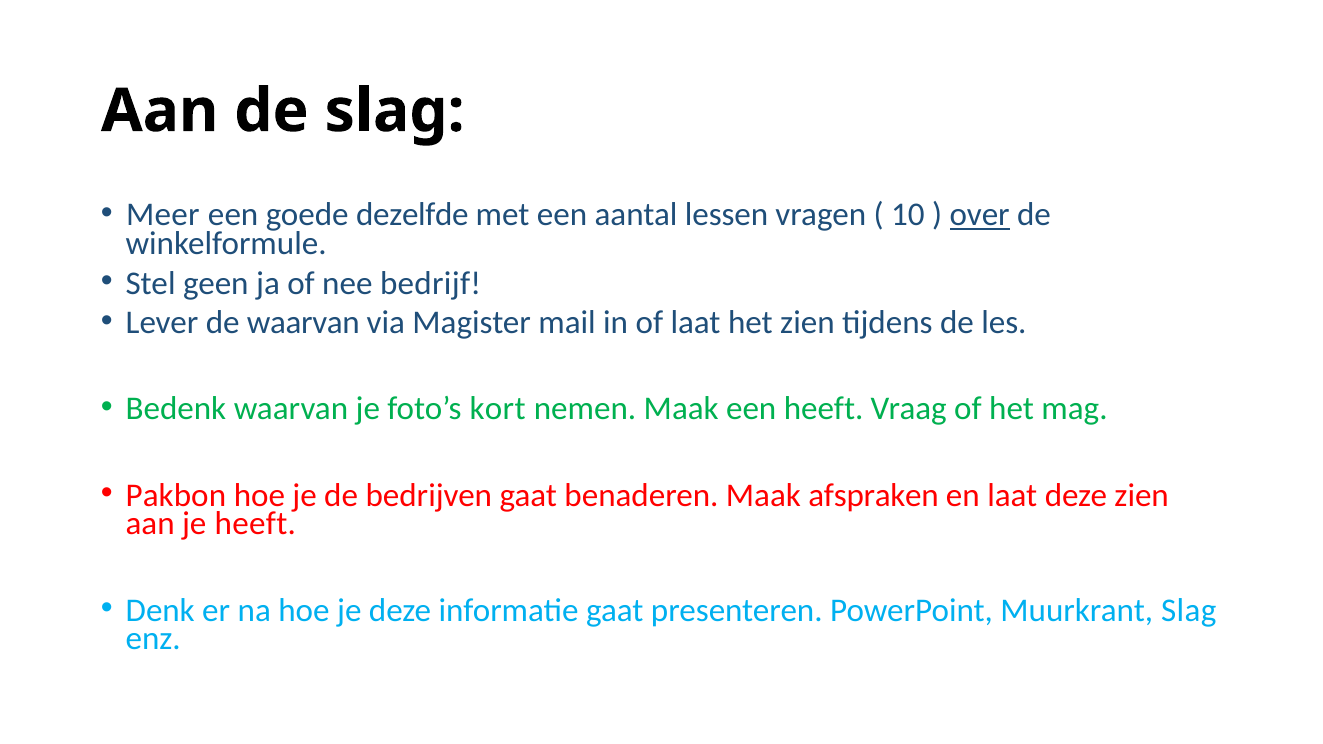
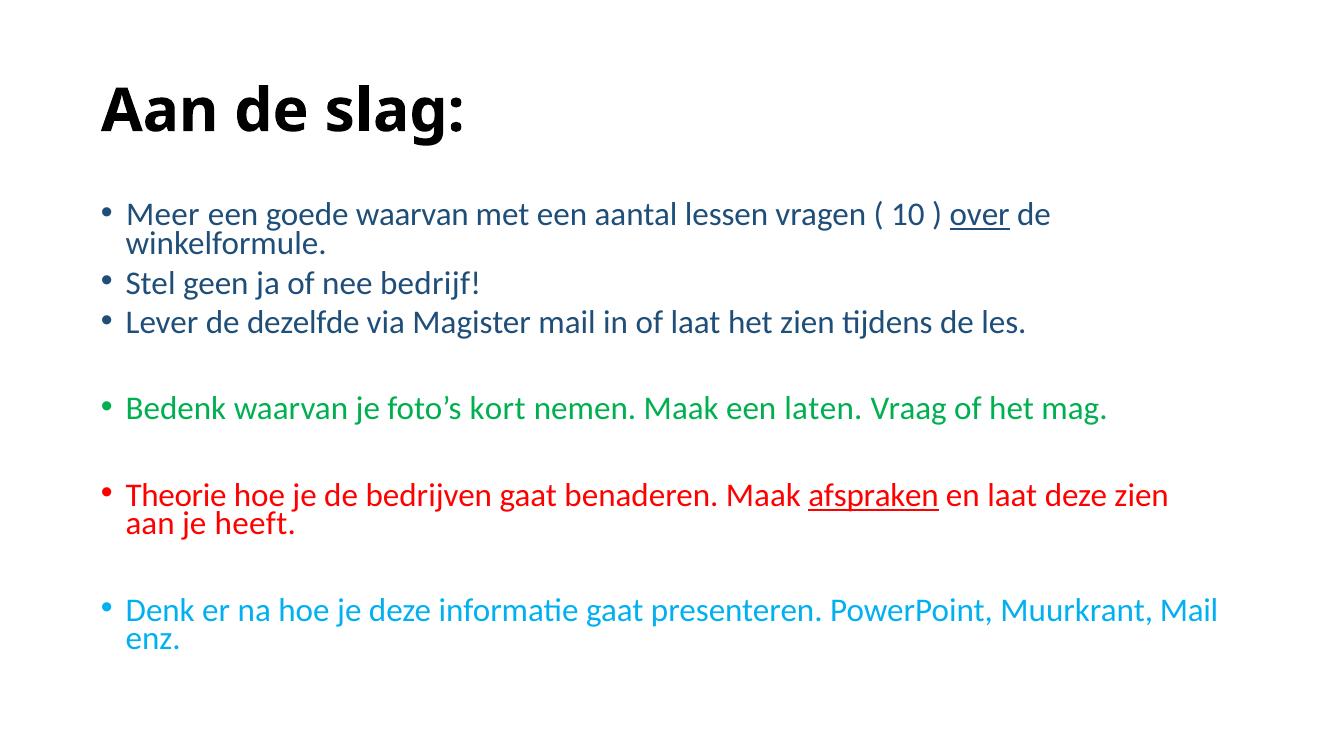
goede dezelfde: dezelfde -> waarvan (412, 215)
de waarvan: waarvan -> dezelfde (303, 323)
een heeft: heeft -> laten (823, 409)
Pakbon: Pakbon -> Theorie (176, 495)
afspraken underline: none -> present (874, 495)
Muurkrant Slag: Slag -> Mail (1189, 610)
